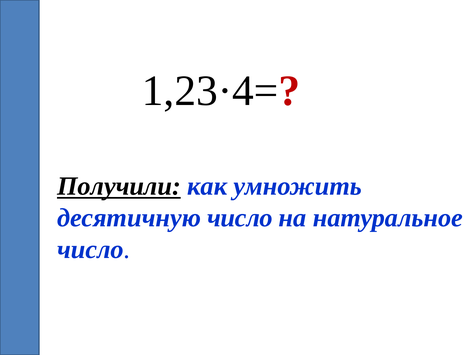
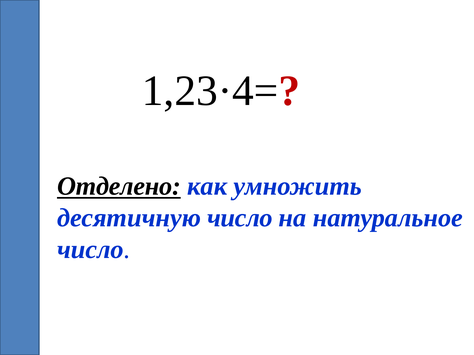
Получили: Получили -> Отделено (119, 187)
